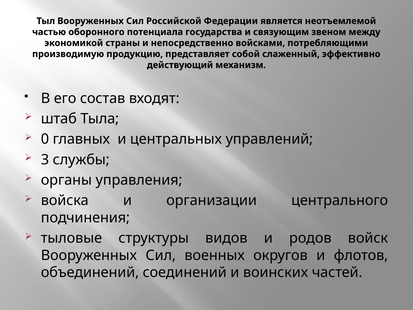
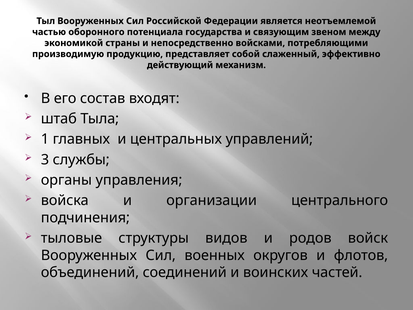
0: 0 -> 1 (45, 139)
